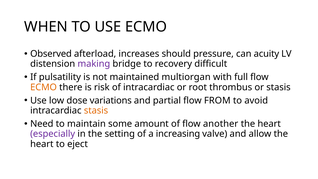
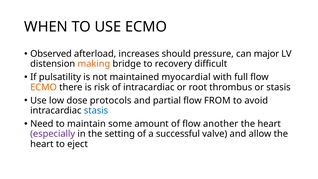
acuity: acuity -> major (266, 54)
making colour: purple -> orange (94, 64)
multiorgan: multiorgan -> myocardial (186, 77)
variations: variations -> protocols (111, 100)
stasis colour: orange -> blue (96, 110)
increasing: increasing -> successful (178, 134)
